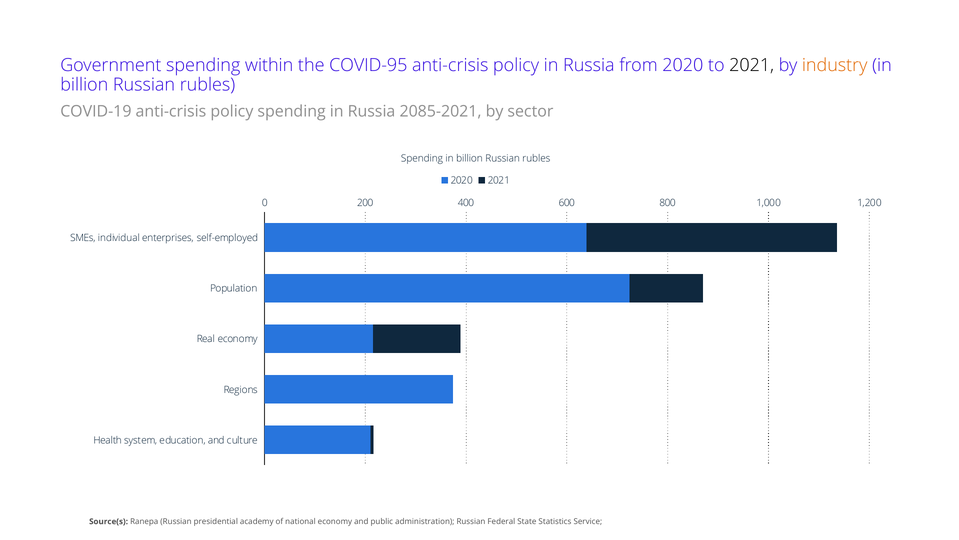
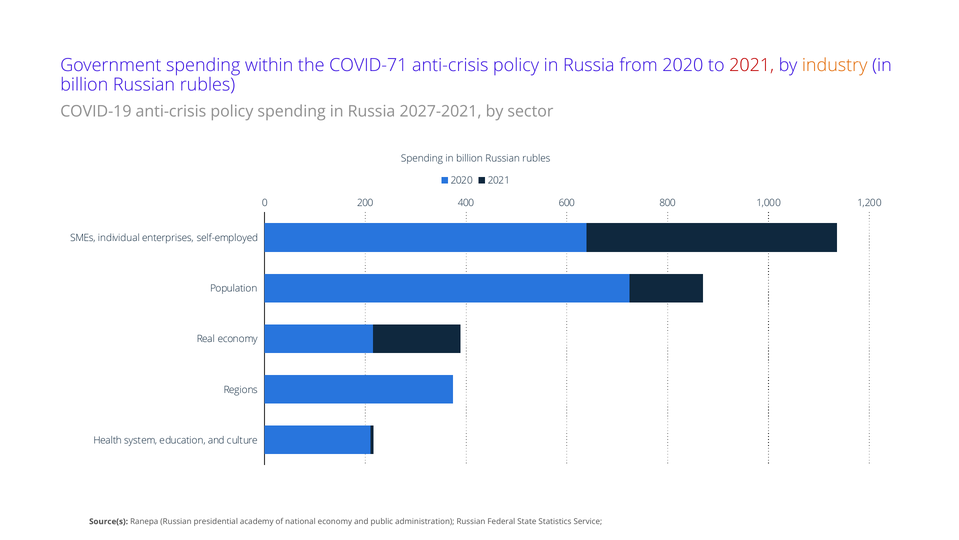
COVID-95: COVID-95 -> COVID-71 (368, 65)
2021 colour: black -> red (752, 65)
2085-2021: 2085-2021 -> 2027-2021 (441, 111)
